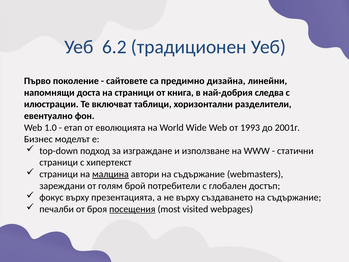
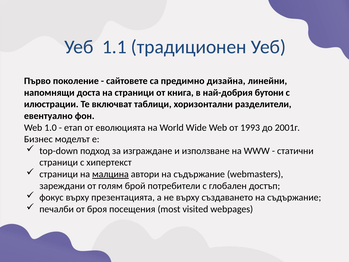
6.2: 6.2 -> 1.1 (114, 47)
следва: следва -> бутони (269, 93)
посещения underline: present -> none (132, 209)
